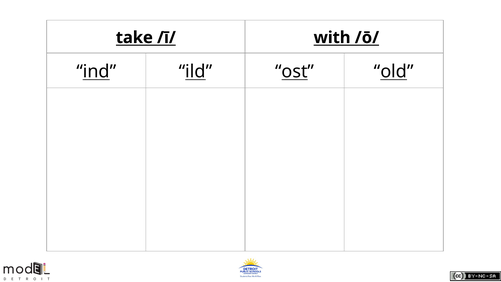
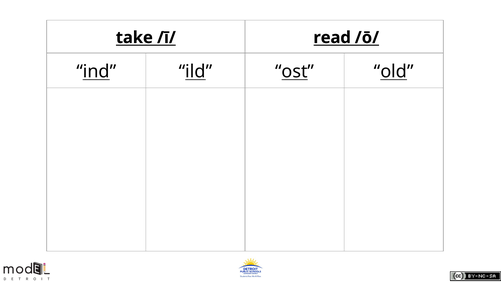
with: with -> read (332, 38)
